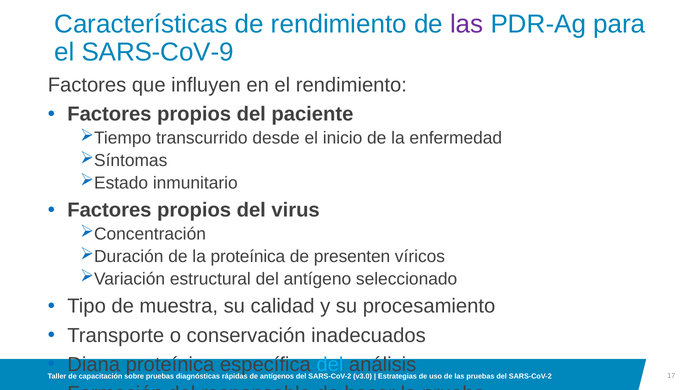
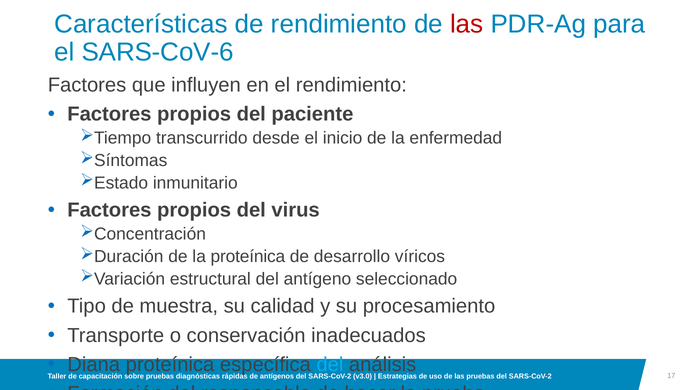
las colour: purple -> red (467, 24)
SARS-CoV-9: SARS-CoV-9 -> SARS-CoV-6 (158, 52)
presenten: presenten -> desarrollo (352, 257)
